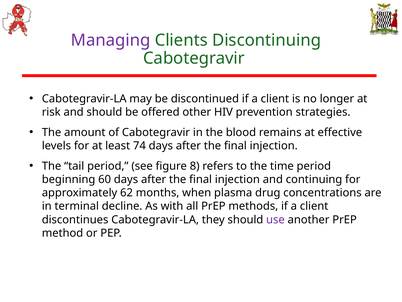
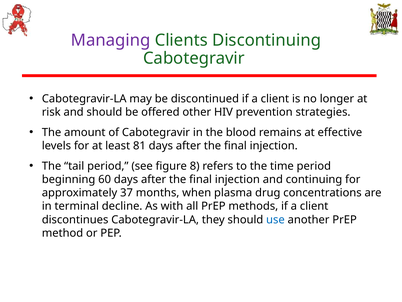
74: 74 -> 81 (139, 146)
62: 62 -> 37 (127, 193)
use colour: purple -> blue (275, 219)
